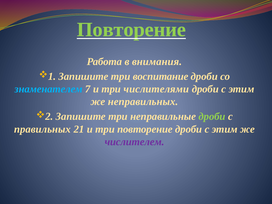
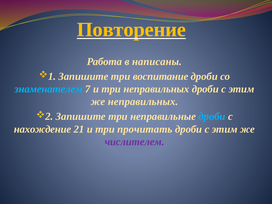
Повторение colour: light green -> yellow (131, 30)
внимания: внимания -> написаны (157, 62)
три числителями: числителями -> неправильных (156, 89)
дроби colour: light green -> light blue (212, 116)
правильных: правильных -> нахождение (43, 129)
три повторение: повторение -> прочитать (145, 129)
